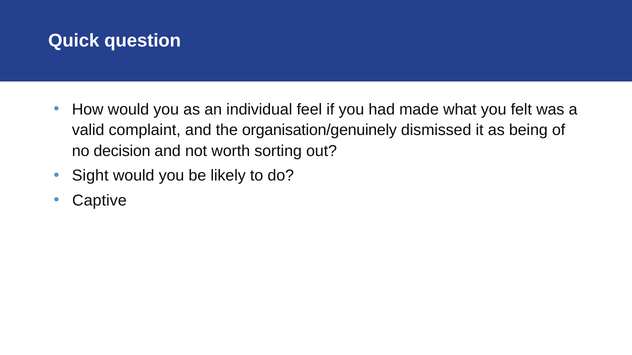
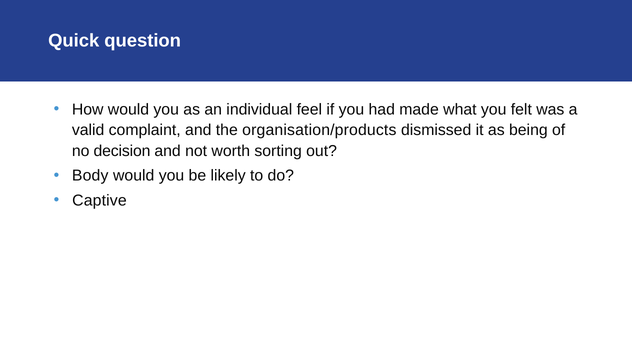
organisation/genuinely: organisation/genuinely -> organisation/products (319, 130)
Sight: Sight -> Body (90, 176)
